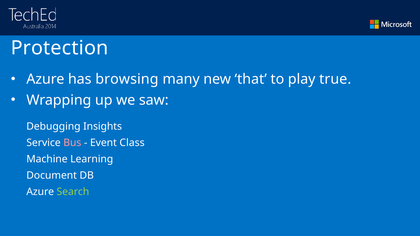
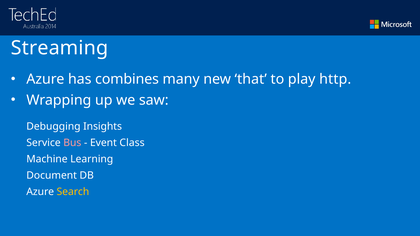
Protection: Protection -> Streaming (60, 48)
browsing: browsing -> combines (127, 79)
true: true -> http (335, 79)
Search colour: light green -> yellow (73, 192)
